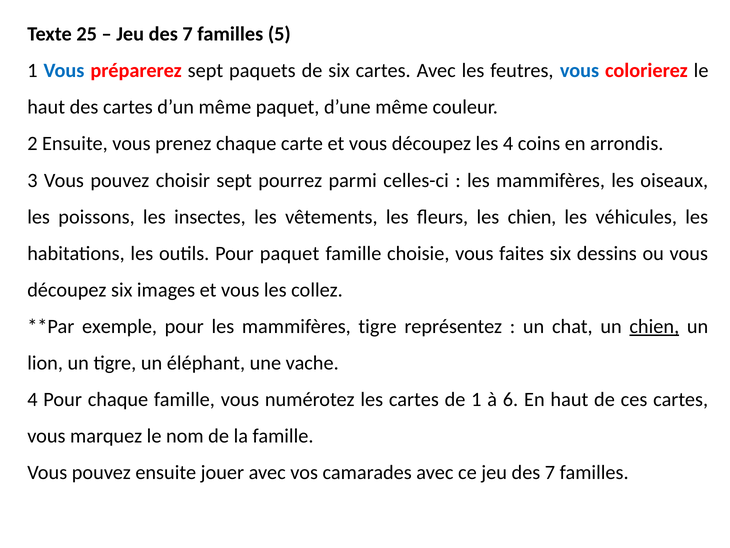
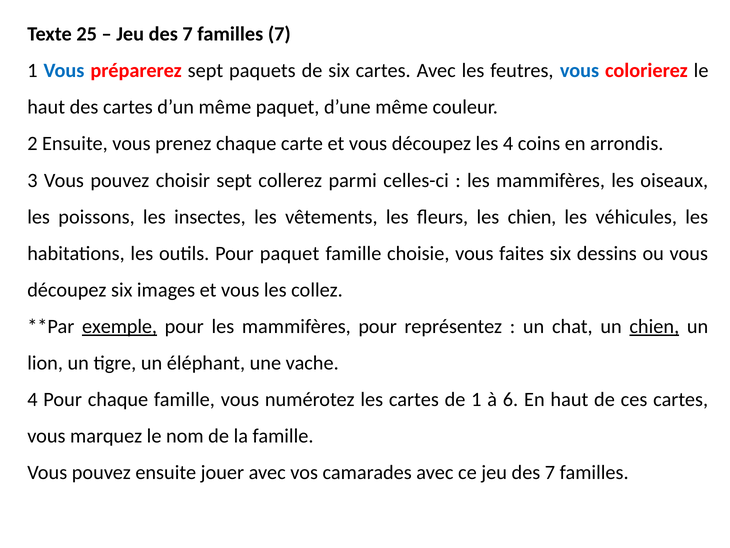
familles 5: 5 -> 7 (279, 34)
pourrez: pourrez -> collerez (290, 180)
exemple underline: none -> present (120, 326)
mammifères tigre: tigre -> pour (378, 326)
